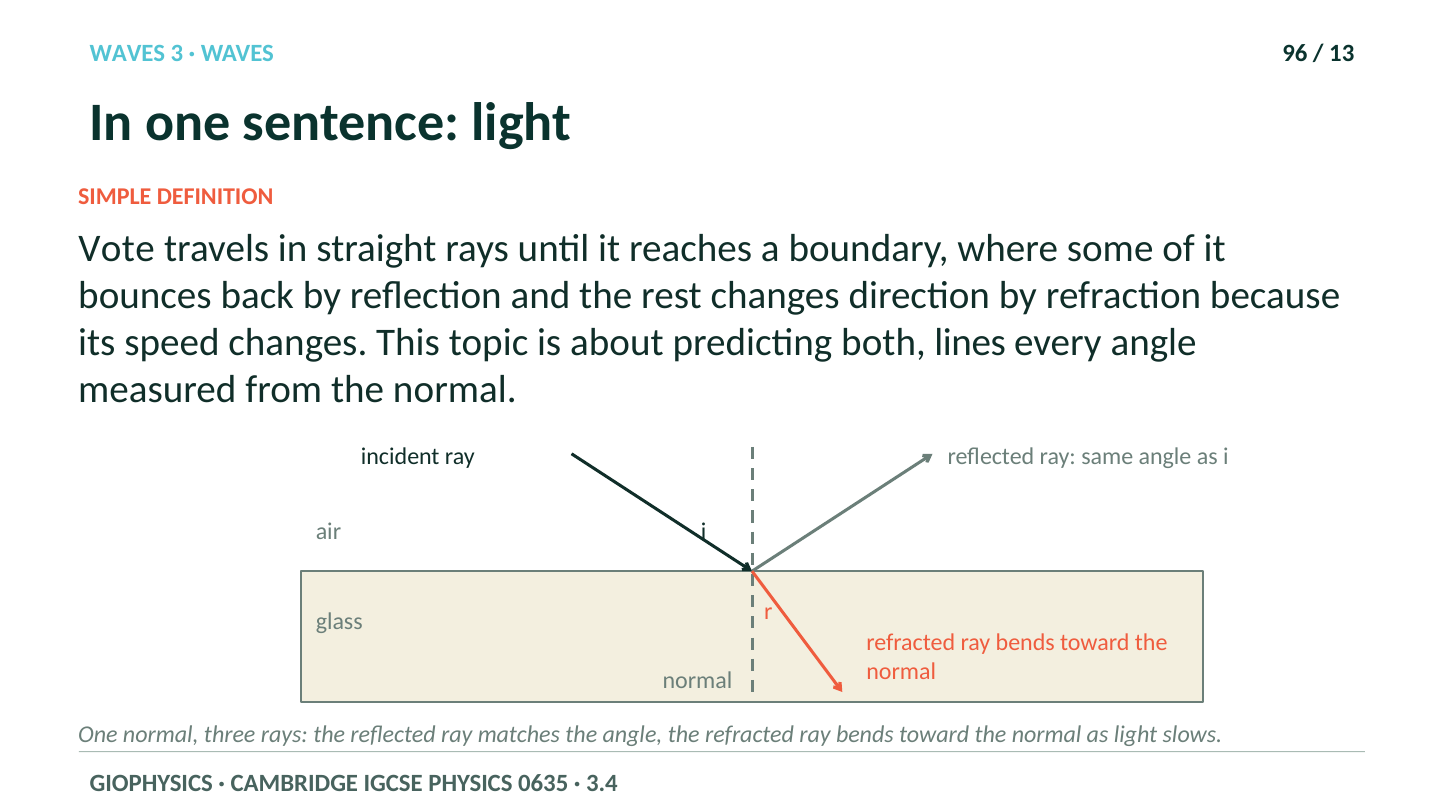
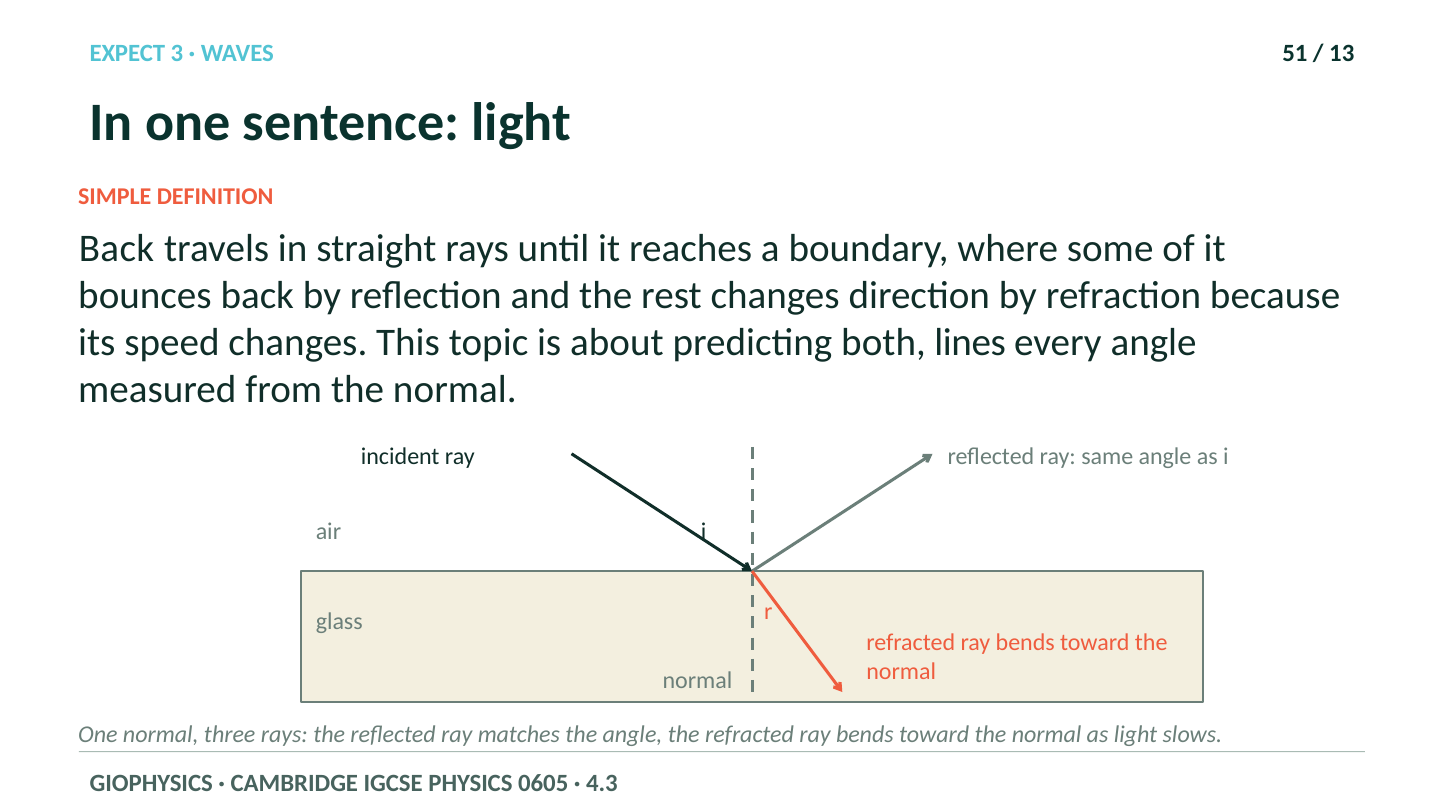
WAVES: WAVES -> EXPECT (127, 54)
96: 96 -> 51 (1295, 54)
Vote: Vote -> Back (117, 249)
0635: 0635 -> 0605 (543, 783)
3.4: 3.4 -> 4.3 (602, 783)
